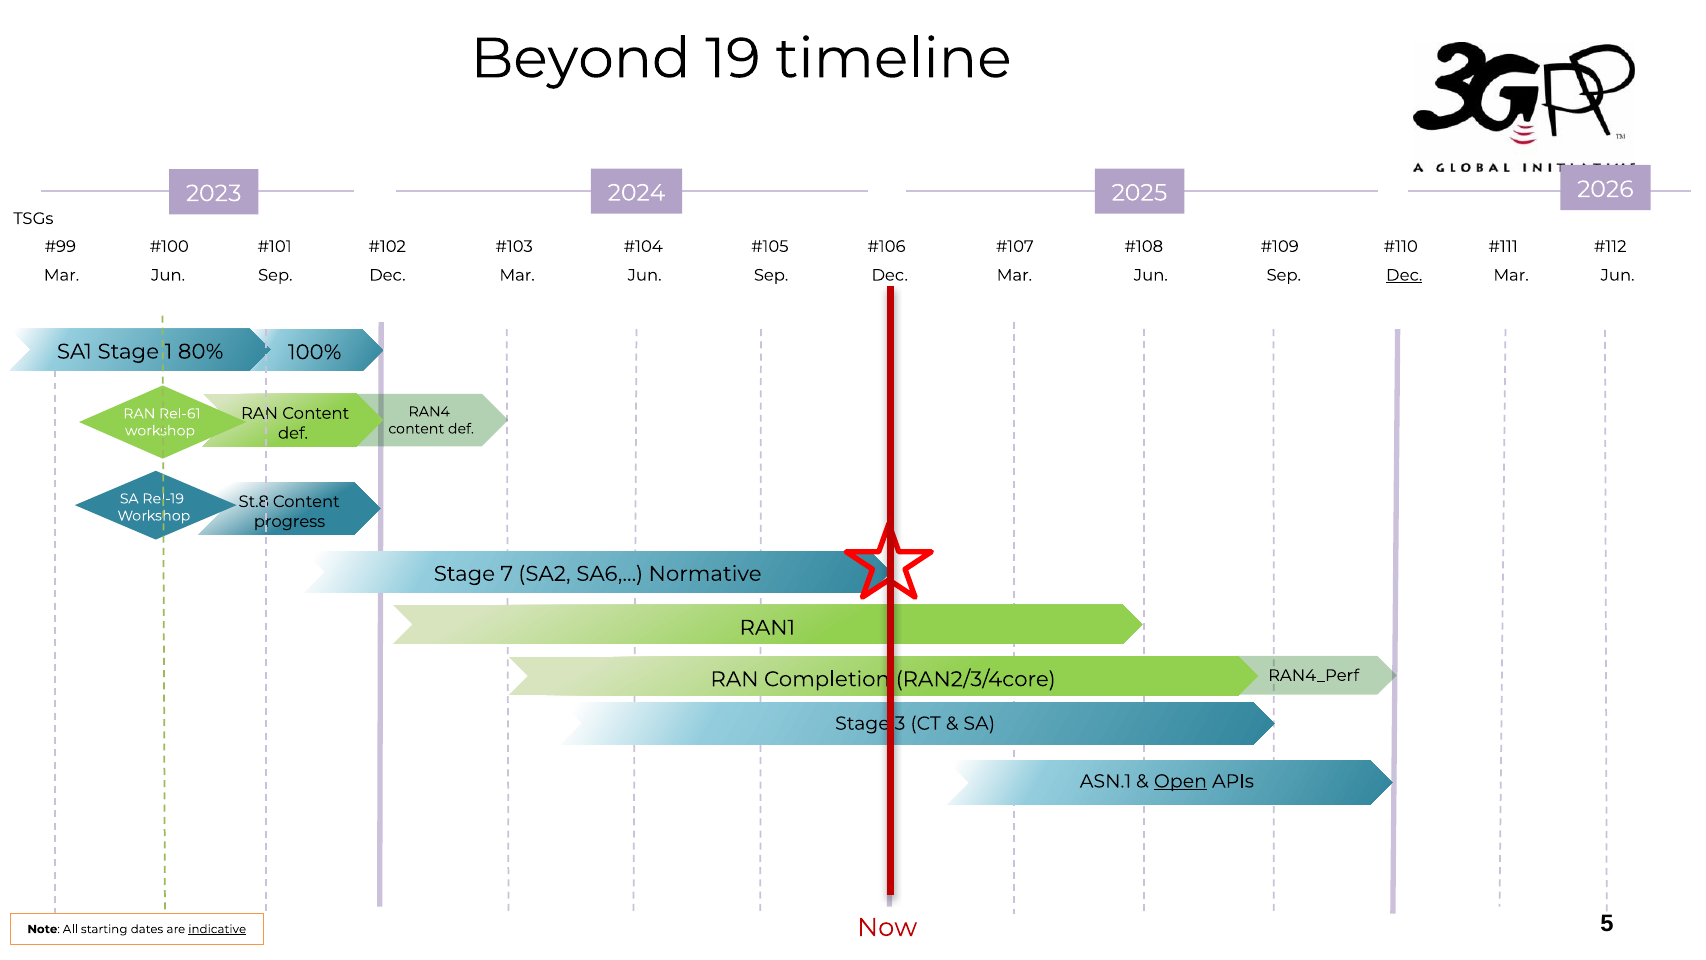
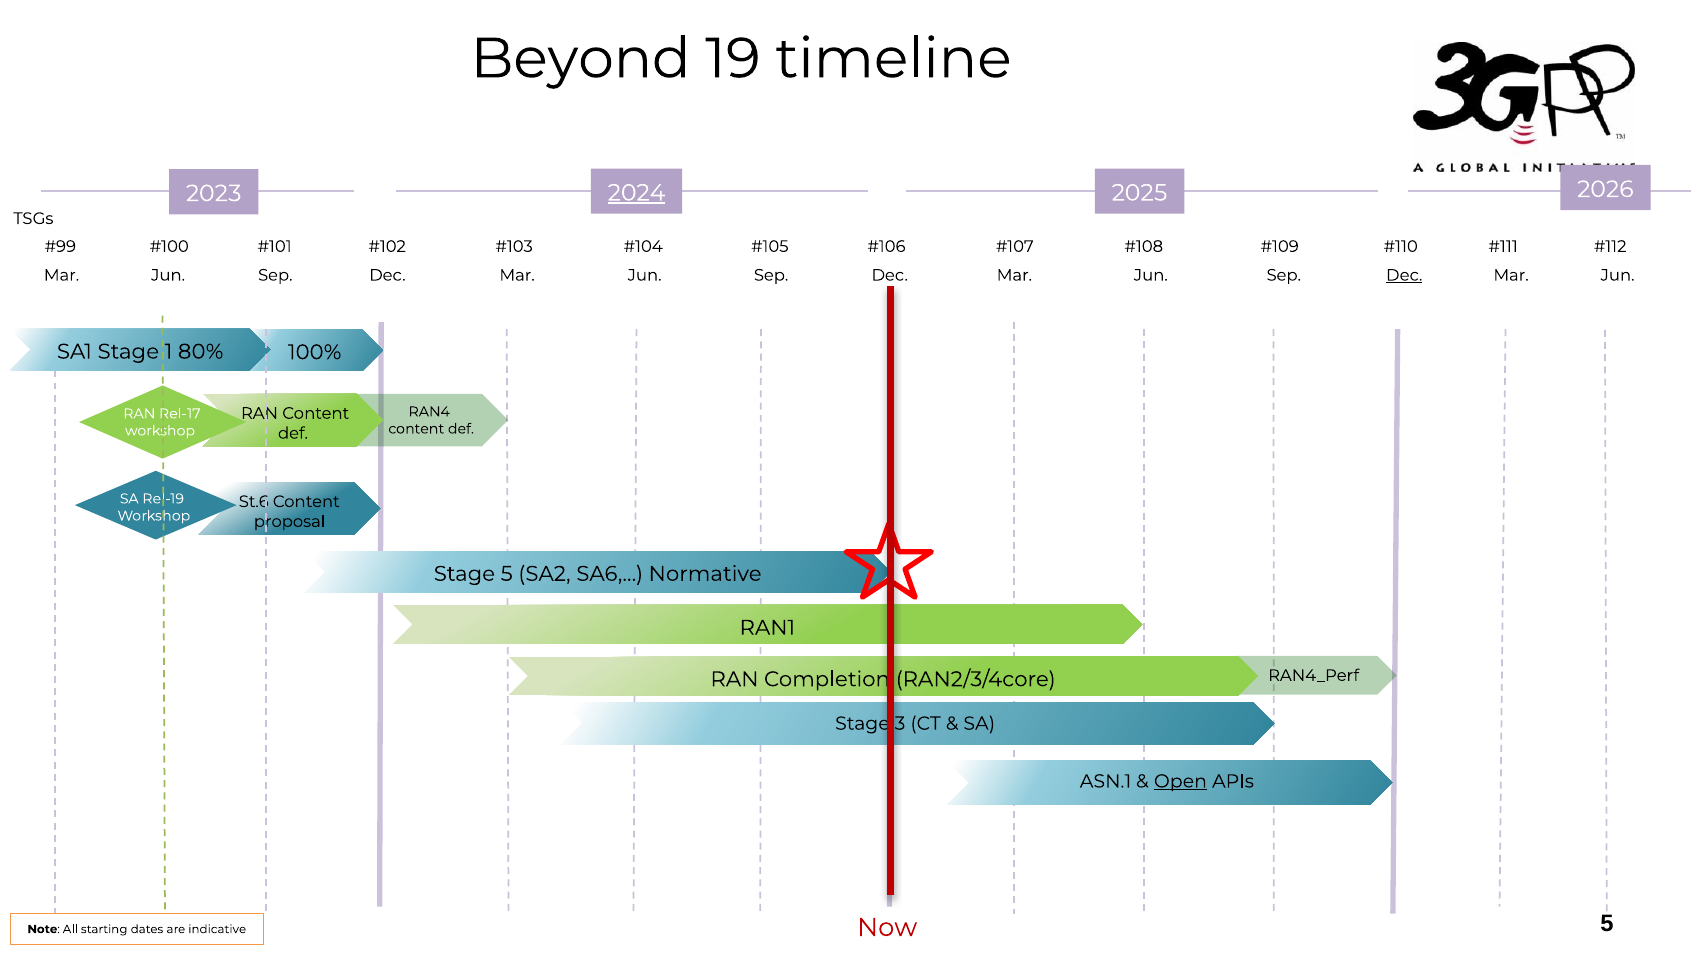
2024 underline: none -> present (636, 193)
Rel-61: Rel-61 -> Rel-17 (180, 414)
St.8: St.8 -> St.6 (254, 501)
progress: progress -> proposal (289, 521)
Stage 7: 7 -> 5 (507, 574)
indicative underline: present -> none (217, 929)
